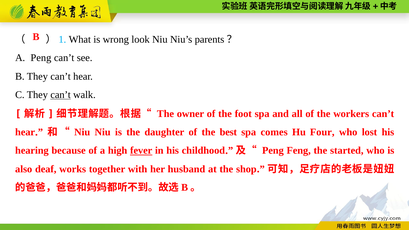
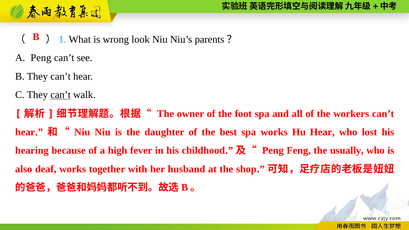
spa comes: comes -> works (274, 132)
Hu Four: Four -> Hear (322, 132)
fever underline: present -> none (141, 151)
started: started -> usually (347, 151)
